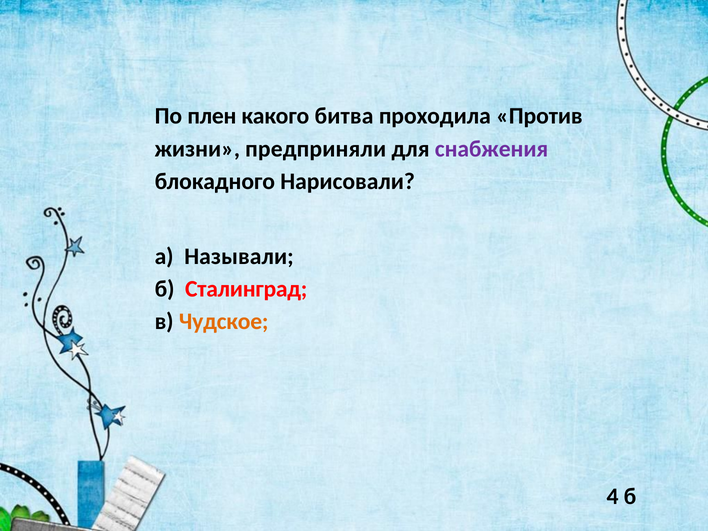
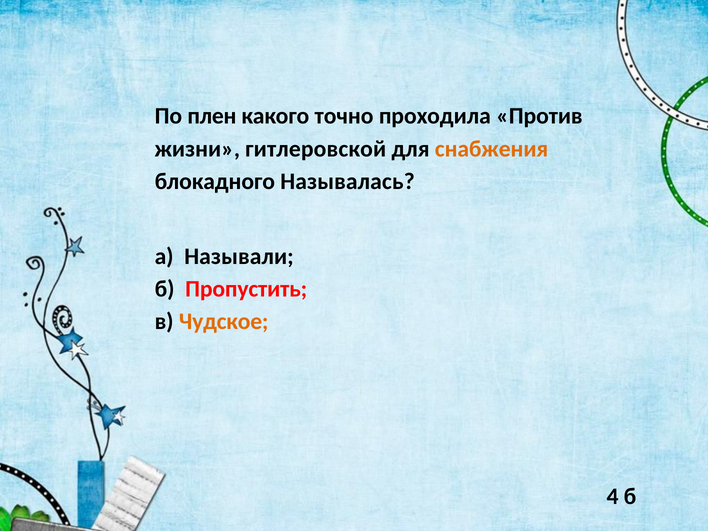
битва: битва -> точно (344, 116)
предприняли: предприняли -> гитлеровской (316, 149)
снабжения colour: purple -> orange (492, 149)
Нарисовали: Нарисовали -> Называлась (348, 181)
Сталинград: Сталинград -> Пропустить (246, 289)
